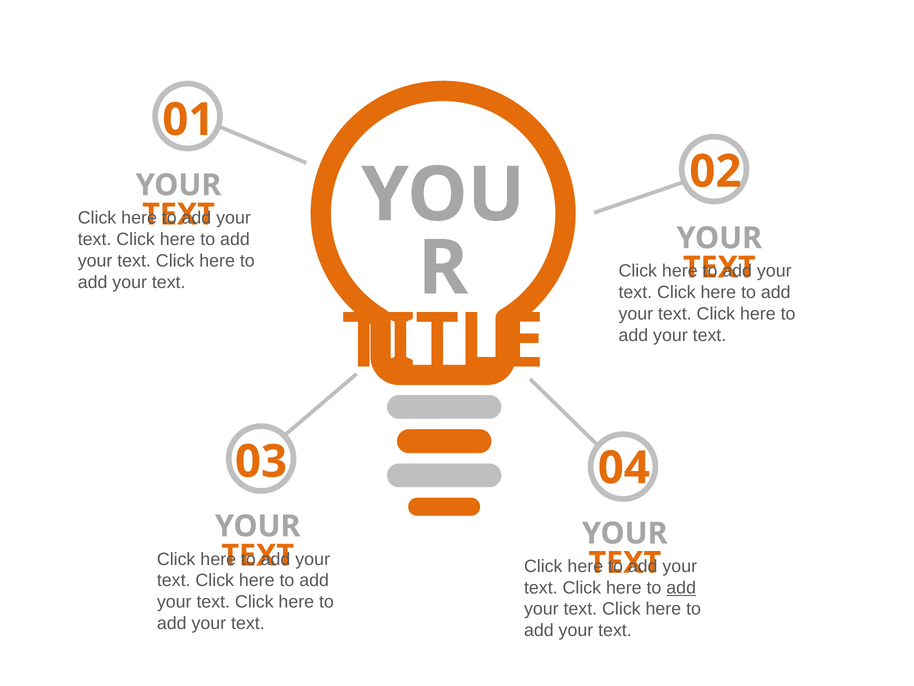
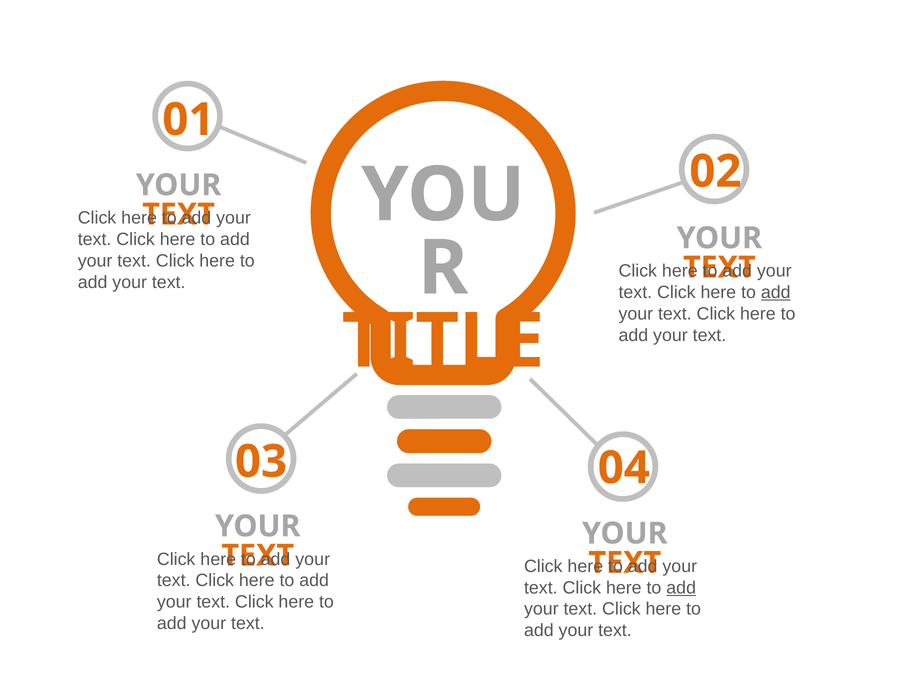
add underline: none -> present (776, 292)
